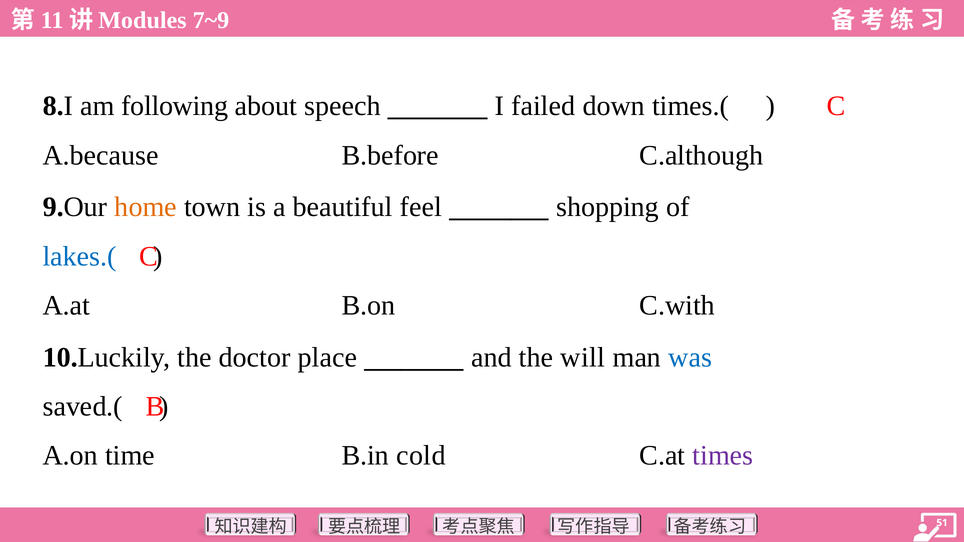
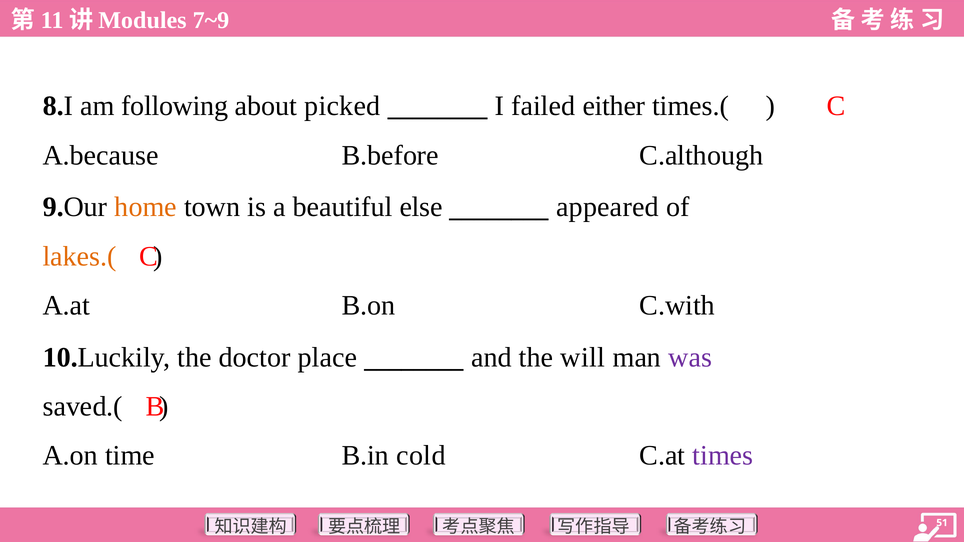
speech: speech -> picked (342, 106)
down: down -> either (614, 106)
feel: feel -> else (421, 207)
shopping: shopping -> appeared (608, 207)
lakes.( colour: blue -> orange (80, 257)
was colour: blue -> purple (690, 357)
